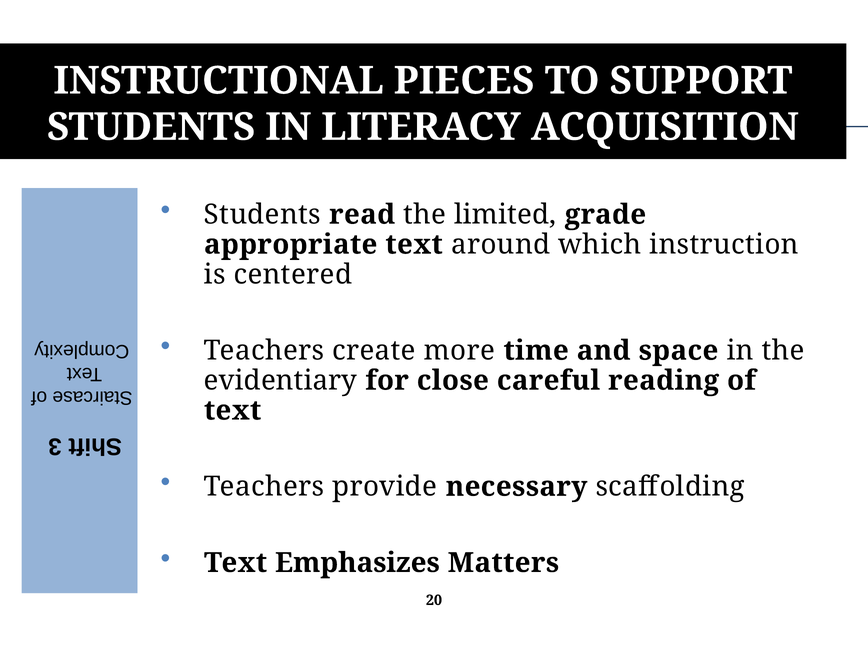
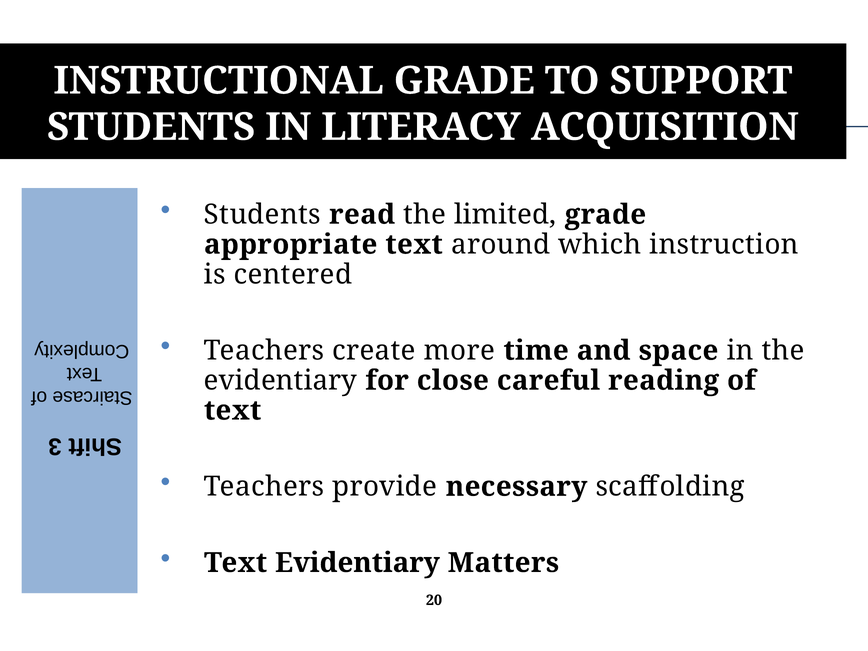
INSTRUCTIONAL PIECES: PIECES -> GRADE (464, 81)
Text Emphasizes: Emphasizes -> Evidentiary (357, 563)
